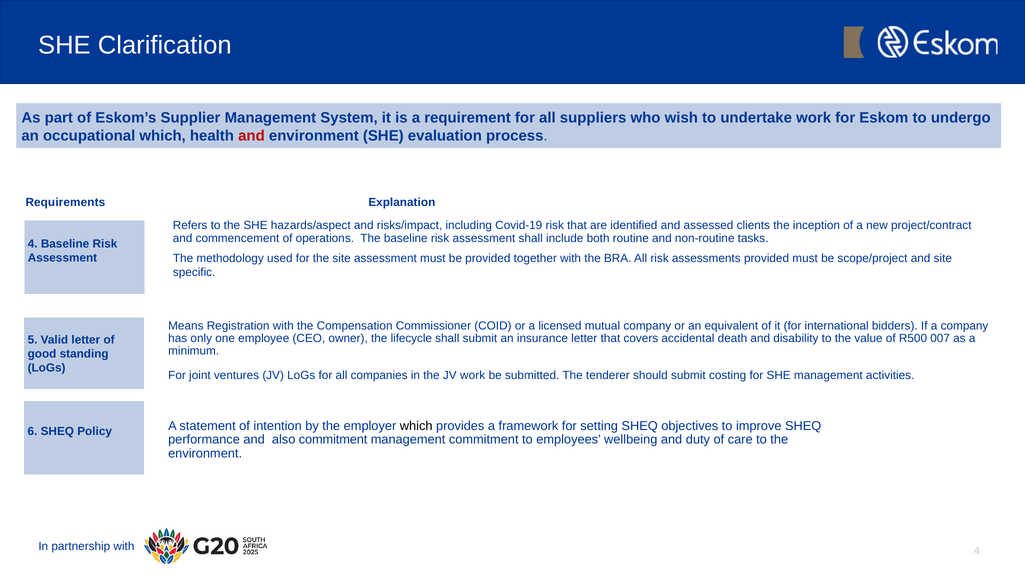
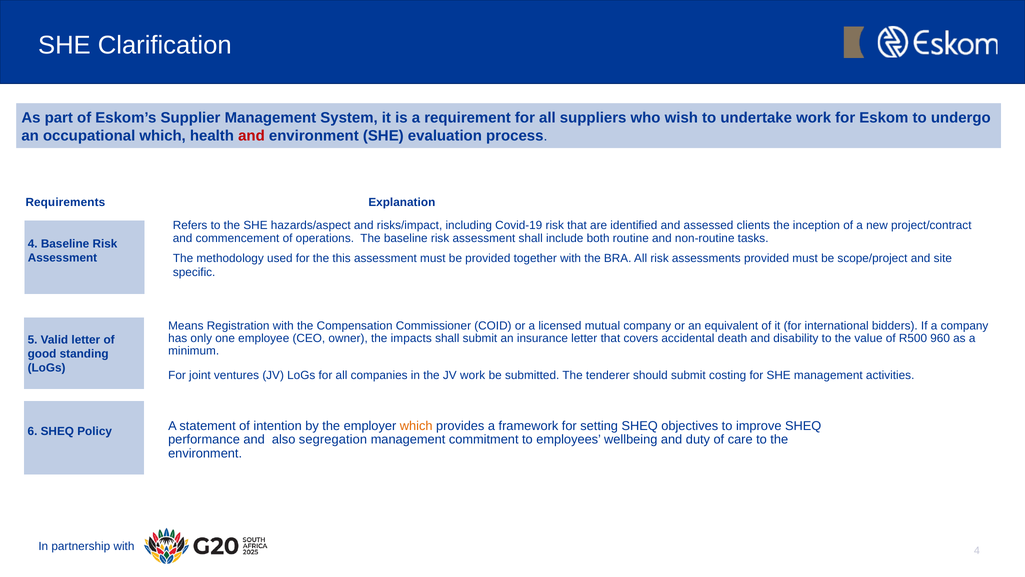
the site: site -> this (342, 258)
lifecycle: lifecycle -> impacts (411, 338)
007: 007 -> 960 (940, 338)
which colour: black -> orange (416, 425)
also commitment: commitment -> segregation (333, 439)
